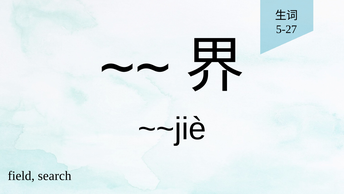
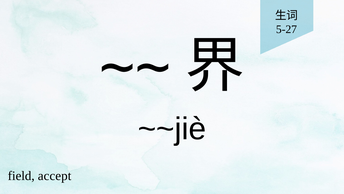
search: search -> accept (55, 175)
